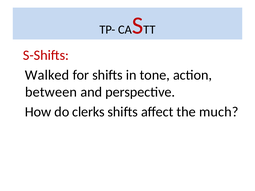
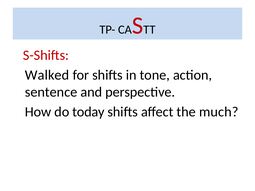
between: between -> sentence (51, 92)
clerks: clerks -> today (88, 112)
